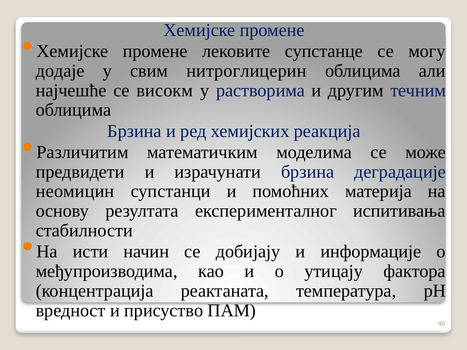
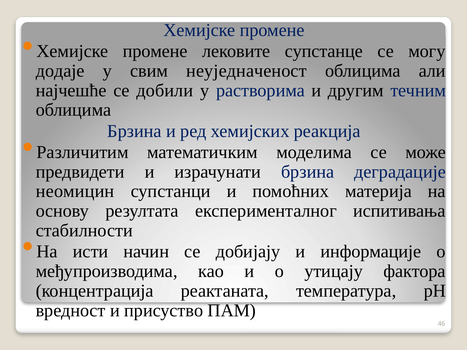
нитроглицерин: нитроглицерин -> неуједначеност (247, 71)
високм: високм -> добили (165, 90)
